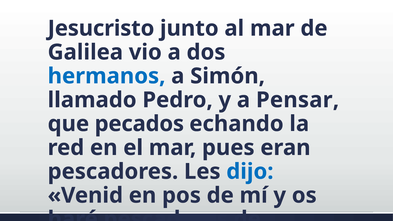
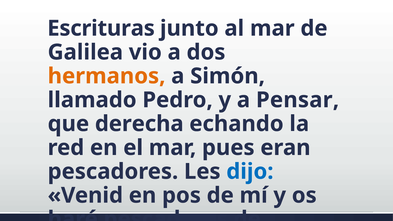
Jesucristo: Jesucristo -> Escrituras (101, 28)
hermanos colour: blue -> orange (107, 76)
pecados: pecados -> derecha (139, 124)
